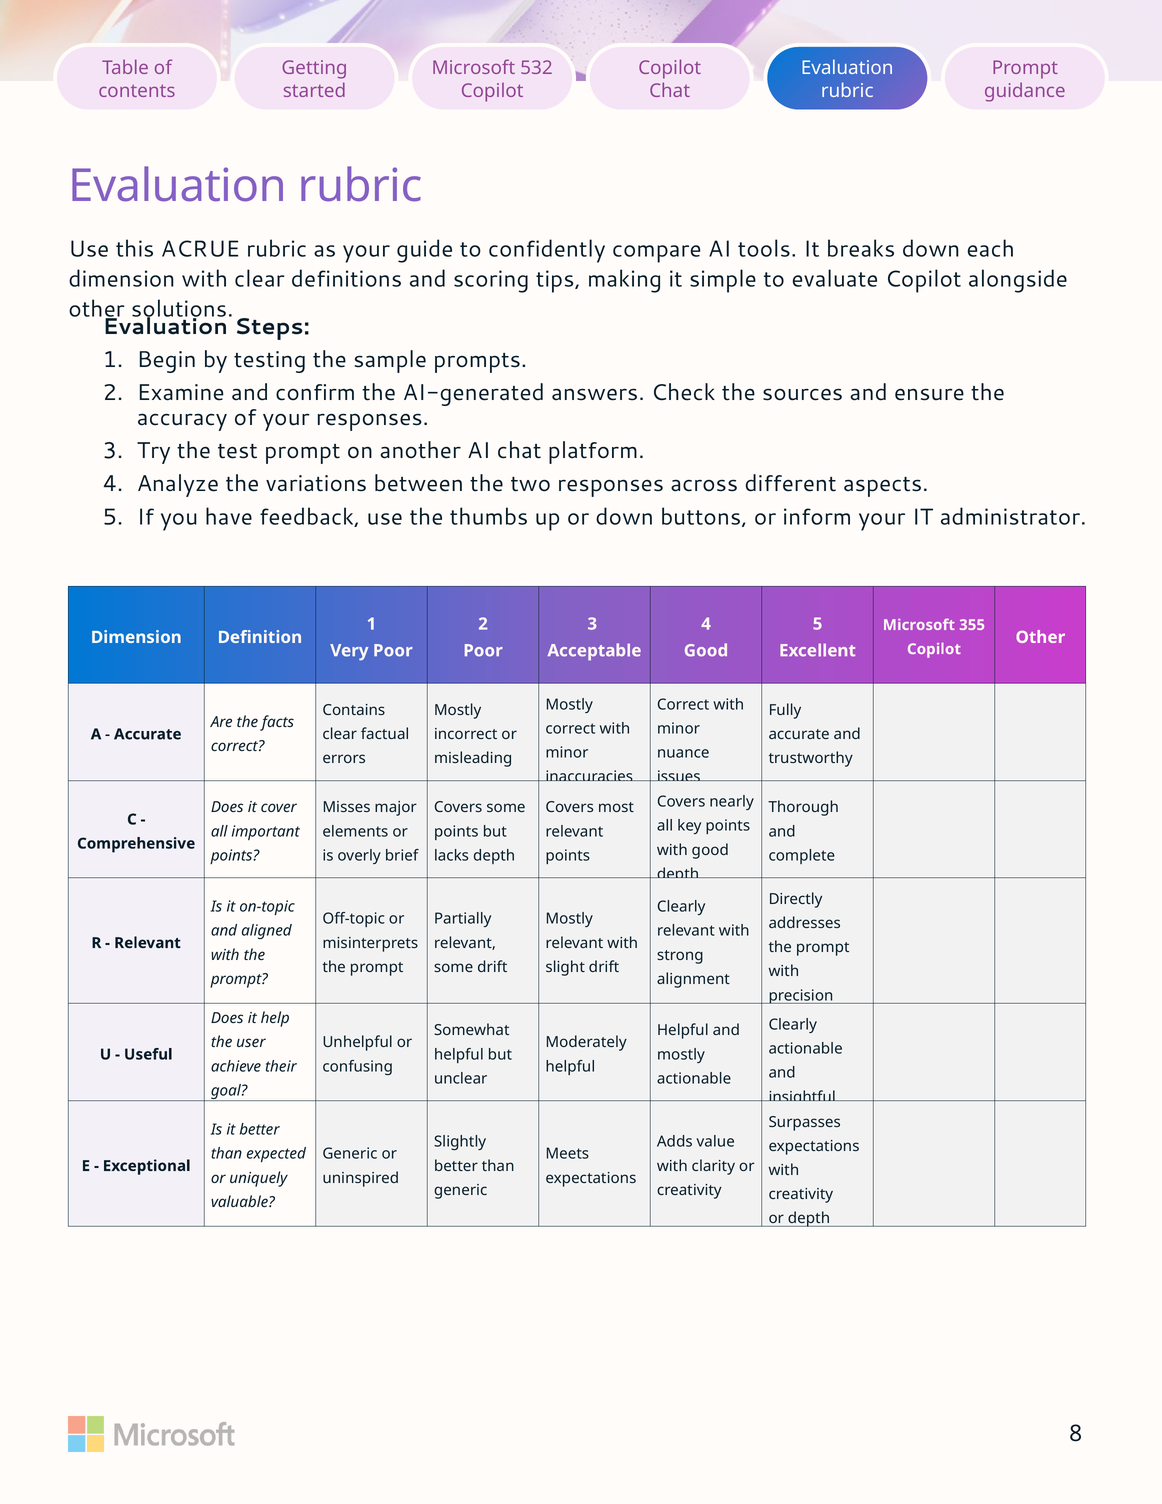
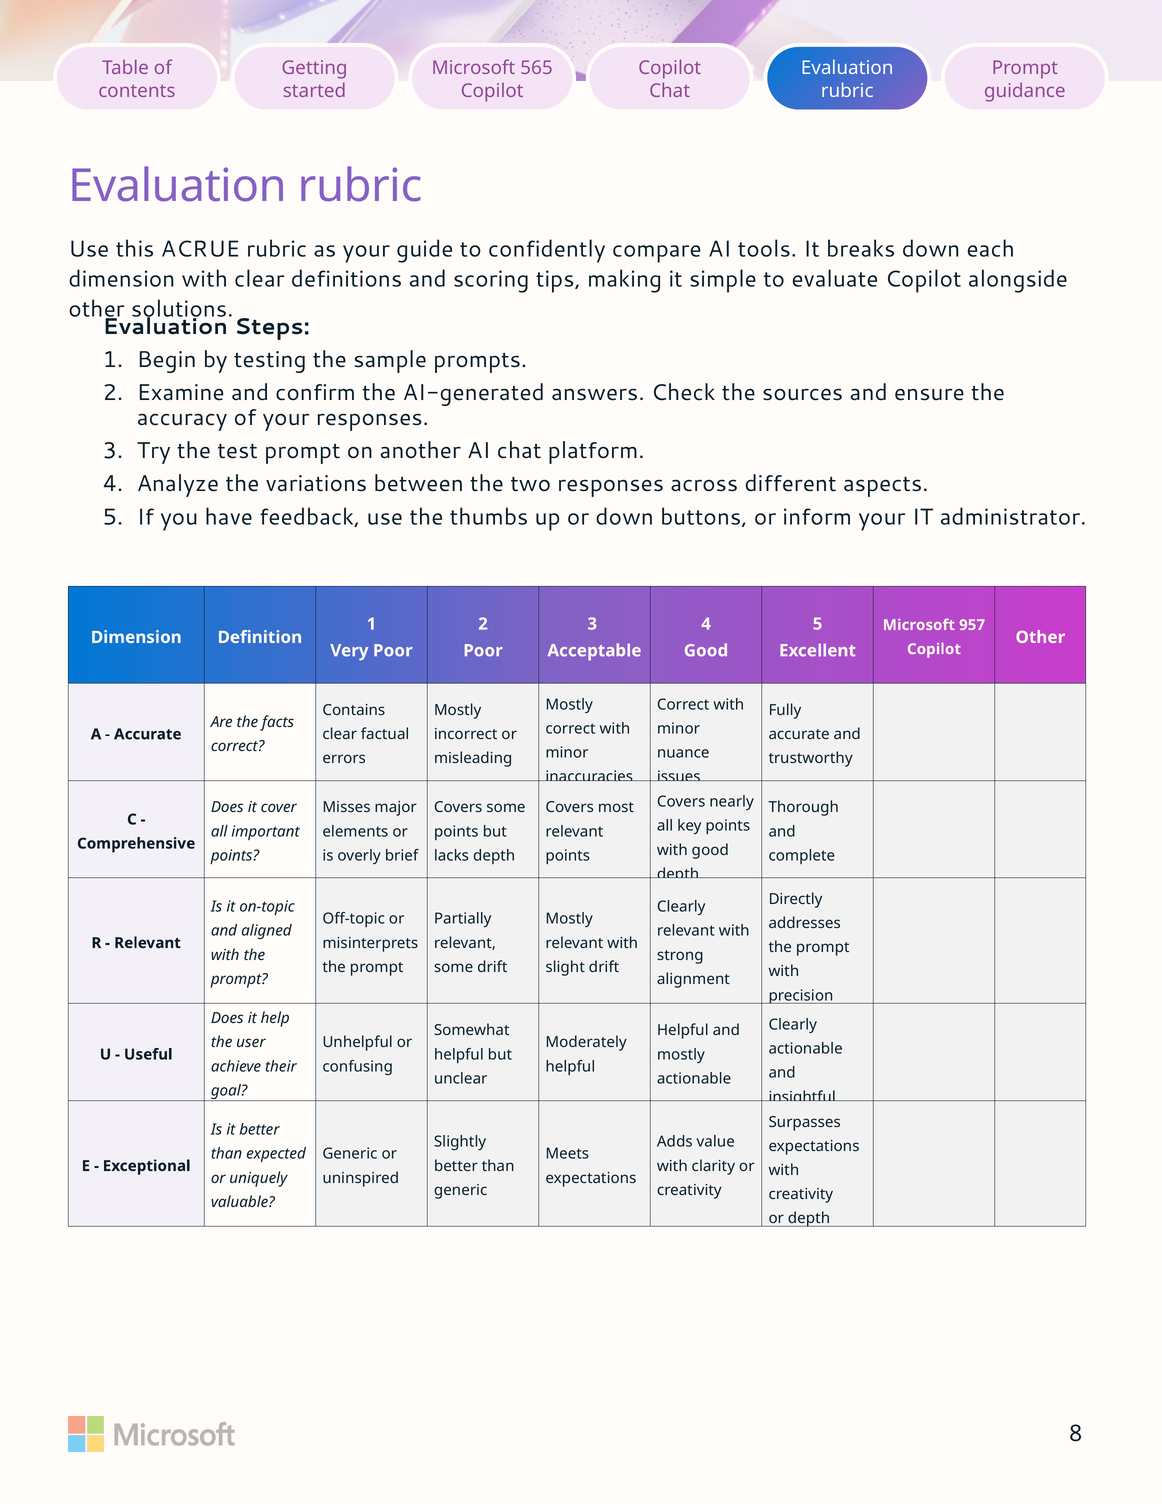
532: 532 -> 565 (537, 68)
355: 355 -> 957 (972, 625)
